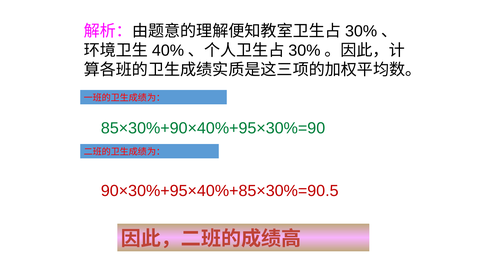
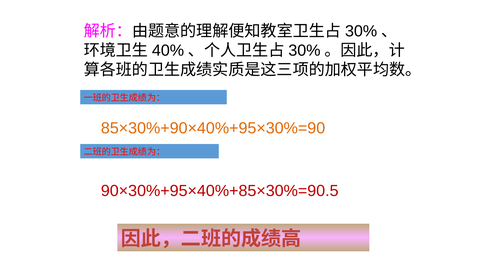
85×30%+90×40%+95×30%=90 colour: green -> orange (213, 128)
